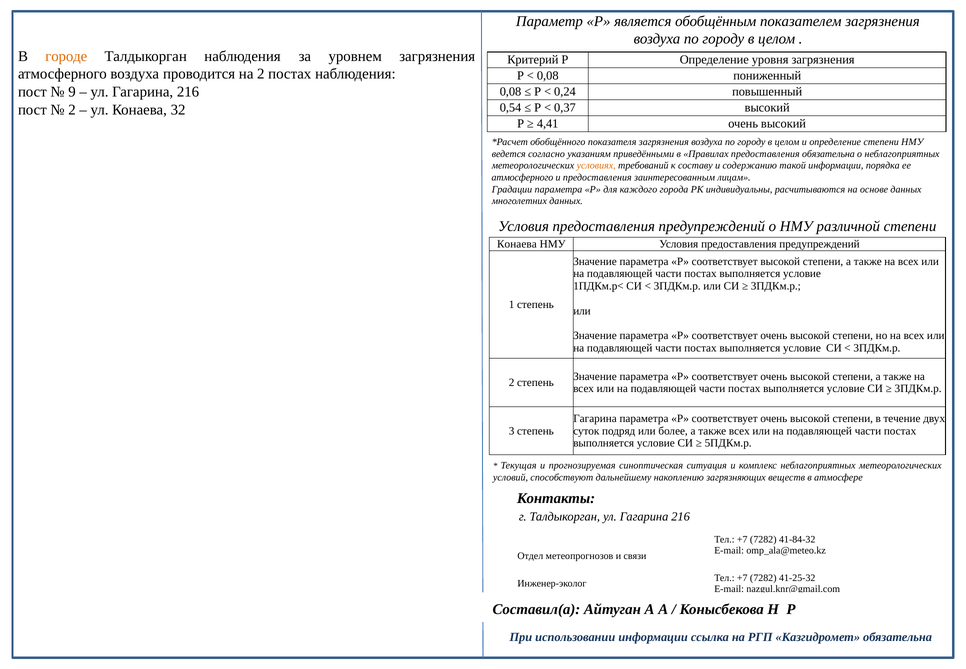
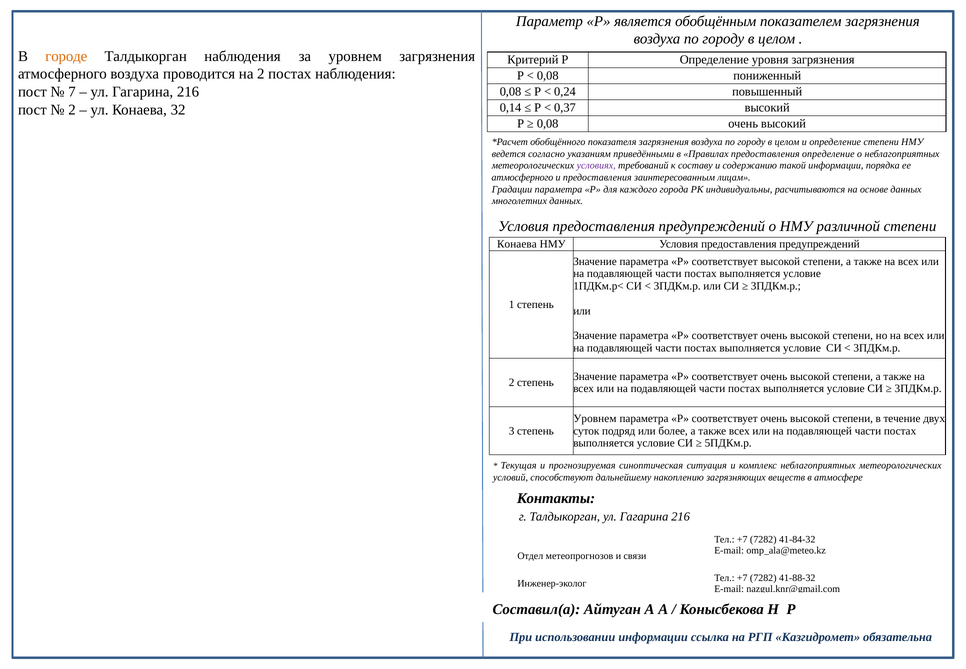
9: 9 -> 7 (72, 92)
0,54: 0,54 -> 0,14 (511, 108)
4,41: 4,41 -> 0,08 (548, 124)
предоставления обязательна: обязательна -> определение (828, 154)
условиях colour: orange -> purple (596, 166)
Гагарина: Гагарина -> Уровнем (595, 418)
41-25-32: 41-25-32 -> 41-88-32 (797, 578)
